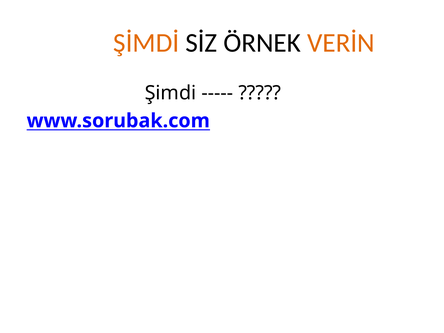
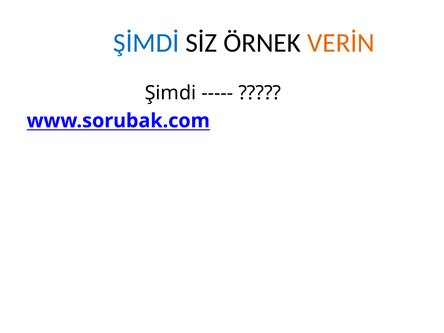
ŞİMDİ colour: orange -> blue (146, 43)
